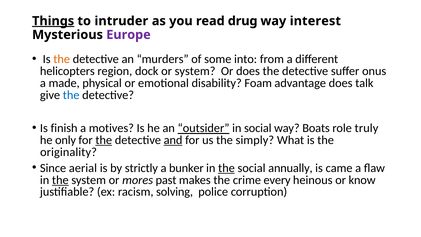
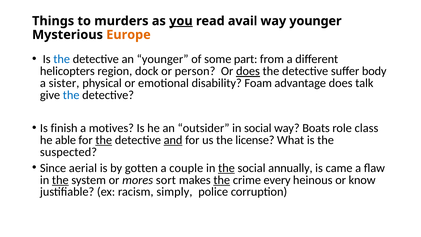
Things underline: present -> none (53, 21)
intruder: intruder -> murders (121, 21)
you underline: none -> present (181, 21)
drug: drug -> avail (243, 21)
way interest: interest -> younger (315, 21)
Europe colour: purple -> orange (128, 35)
the colour: orange -> blue (62, 59)
an murders: murders -> younger (163, 59)
into: into -> part (246, 59)
or system: system -> person (195, 71)
does underline: none -> present (248, 71)
onus: onus -> body (374, 71)
made: made -> sister (64, 83)
outsider underline: present -> none (204, 128)
truly: truly -> class (366, 128)
only: only -> able (66, 140)
simply: simply -> license (255, 140)
originality: originality -> suspected (69, 152)
strictly: strictly -> gotten (141, 168)
bunker: bunker -> couple (186, 168)
past: past -> sort (166, 180)
the underline: none -> present (222, 180)
solving: solving -> simply (174, 192)
